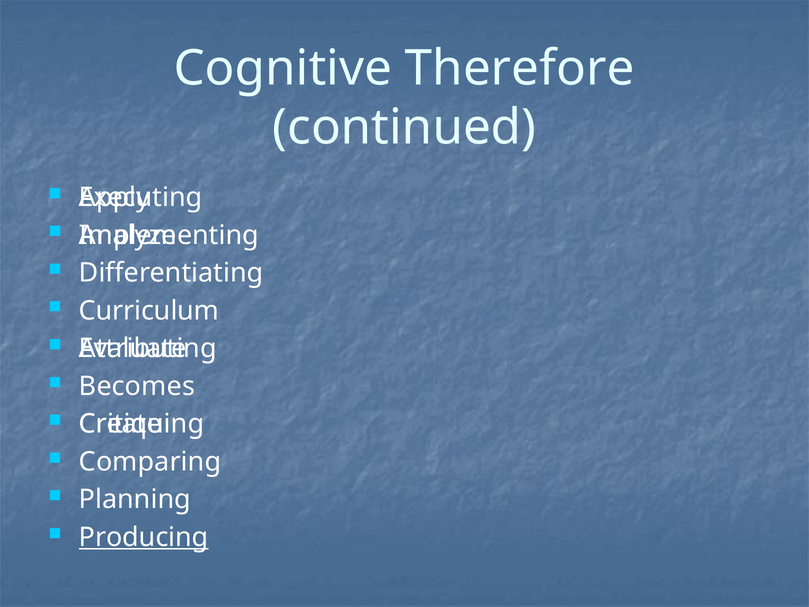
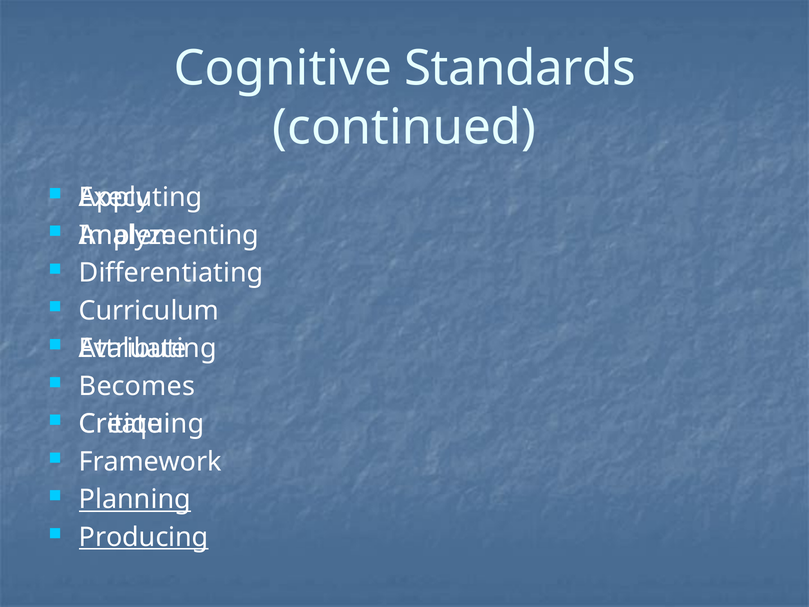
Therefore: Therefore -> Standards (520, 68)
Comparing: Comparing -> Framework (150, 462)
Planning underline: none -> present (135, 499)
